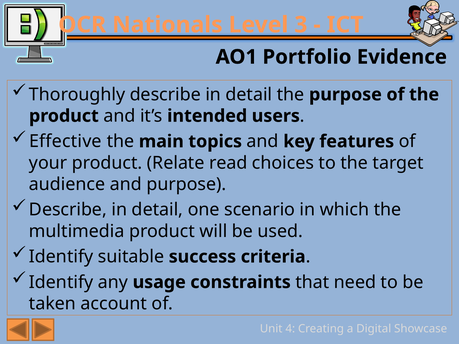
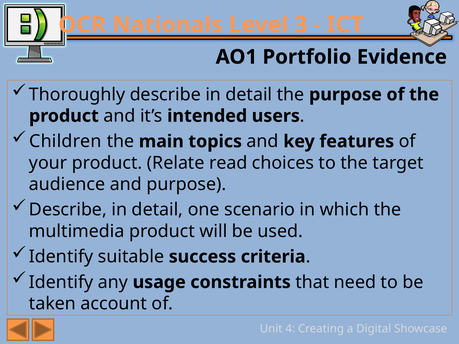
Effective: Effective -> Children (65, 142)
